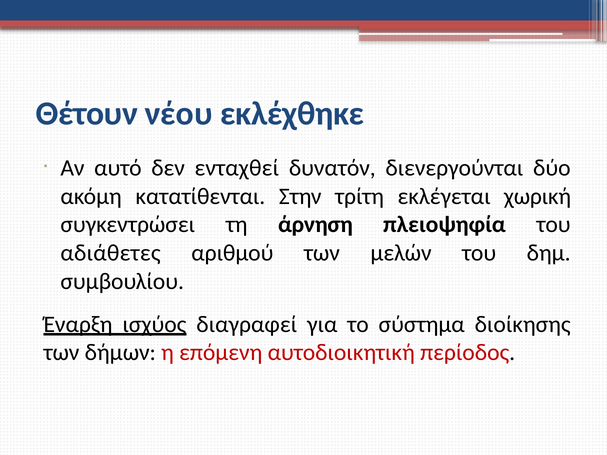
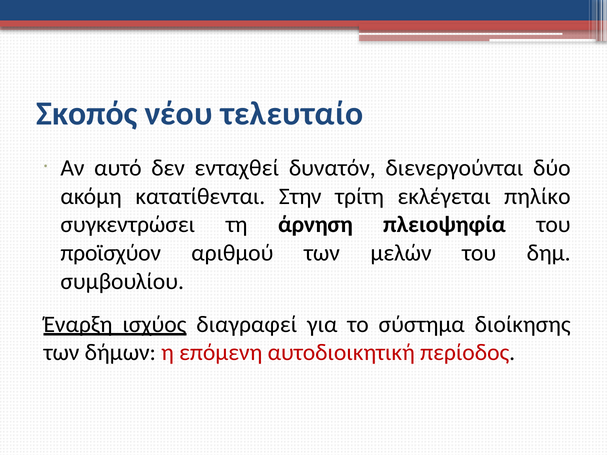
Θέτουν: Θέτουν -> Σκοπός (87, 114)
εκλέχθηκε: εκλέχθηκε -> τελευταίο (292, 114)
χωρική: χωρική -> πηλίκο (537, 196)
αδιάθετες: αδιάθετες -> προϊσχύον (111, 253)
